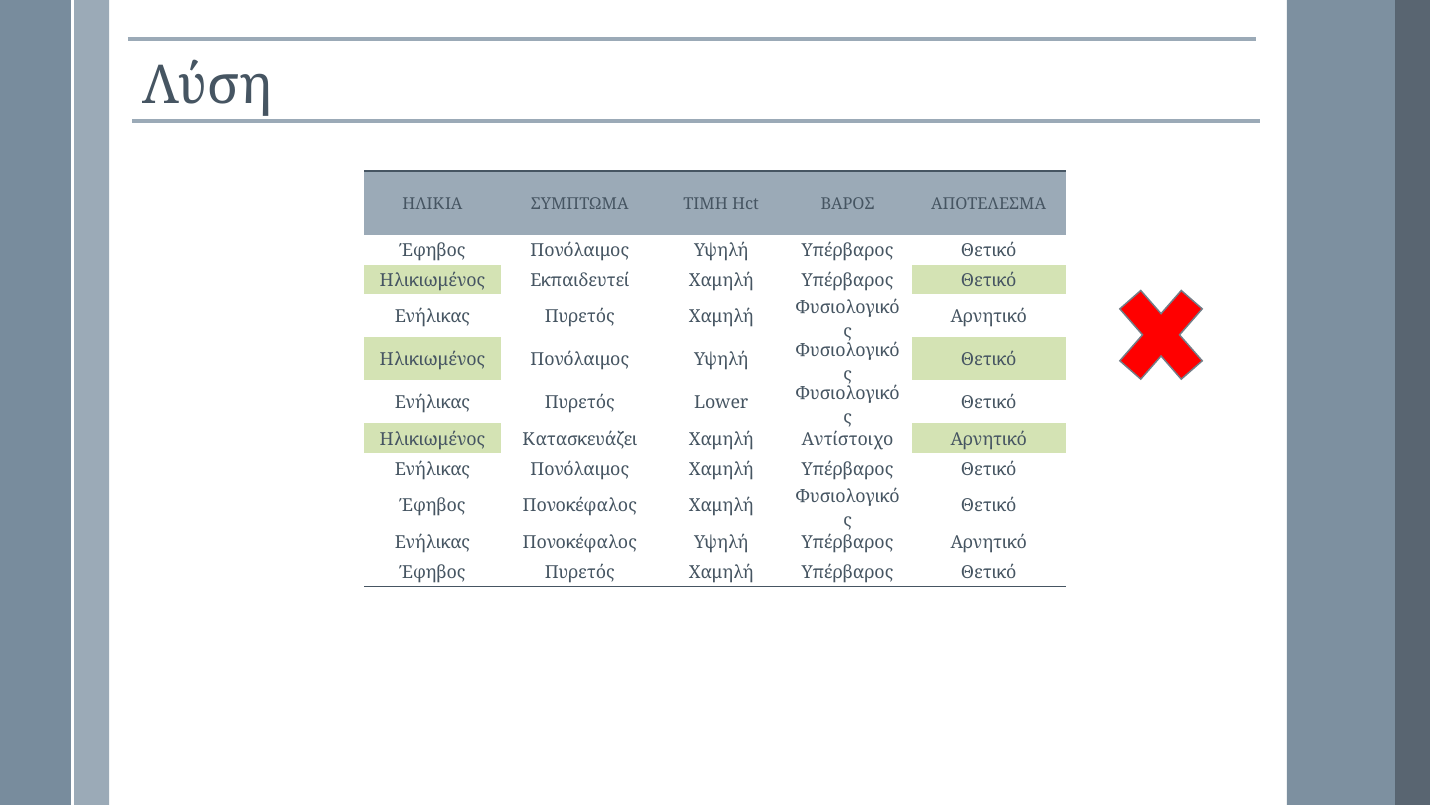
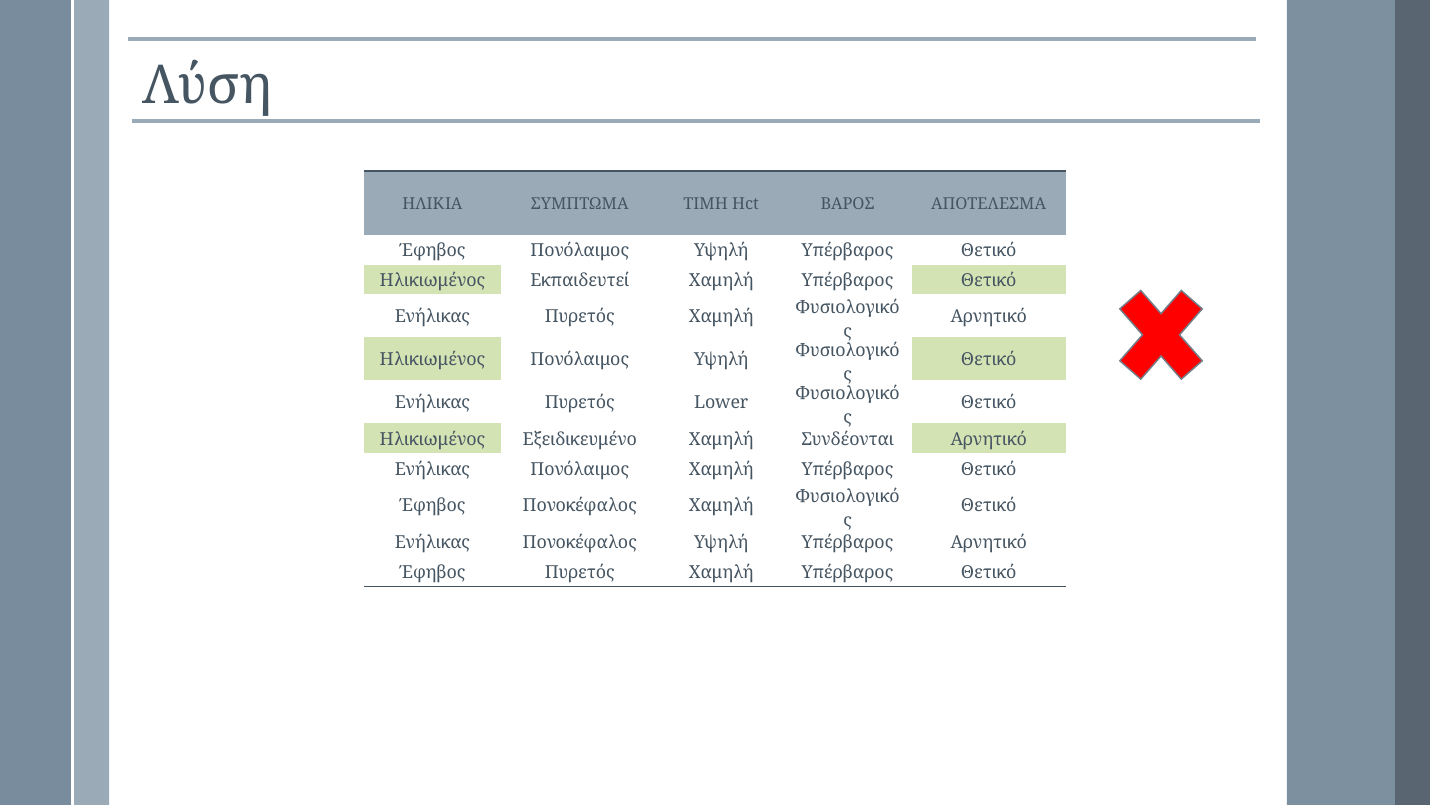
Κατασκευάζει: Κατασκευάζει -> Εξειδικευμένο (580, 439)
Αντίστοιχο: Αντίστοιχο -> Συνδέονται (848, 439)
